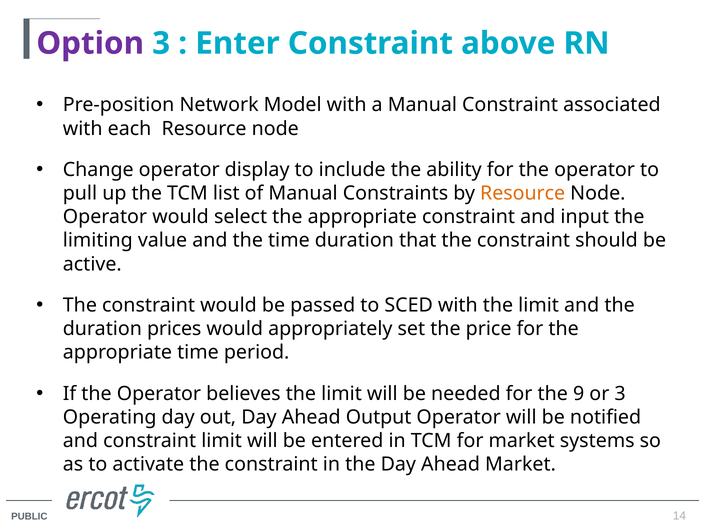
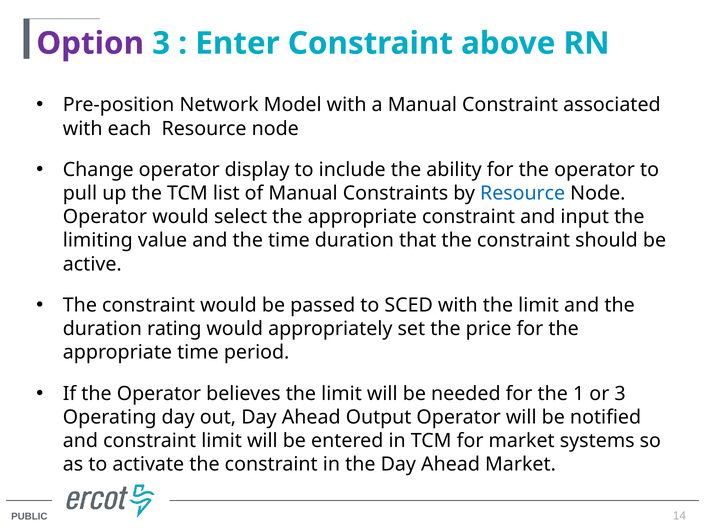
Resource colour: orange -> blue (523, 193)
prices: prices -> rating (174, 329)
9: 9 -> 1 (579, 393)
